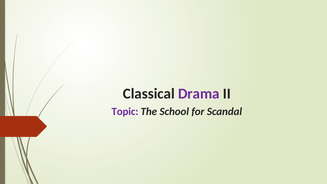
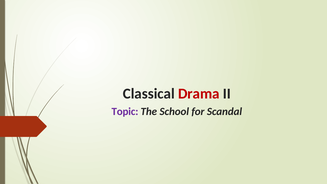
Drama colour: purple -> red (199, 94)
